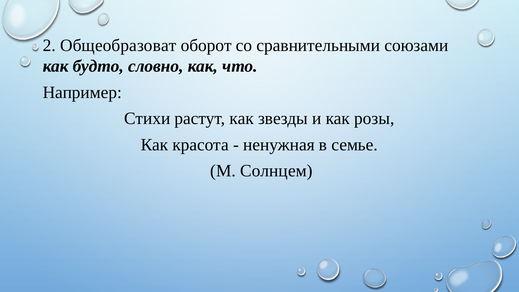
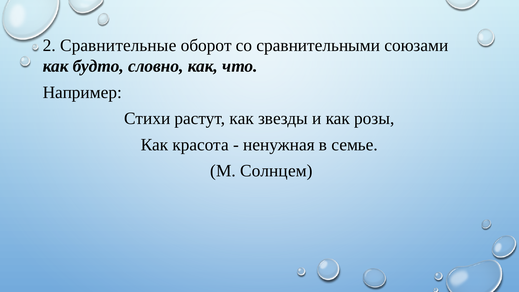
Общеобразоват: Общеобразоват -> Сравнительные (118, 45)
